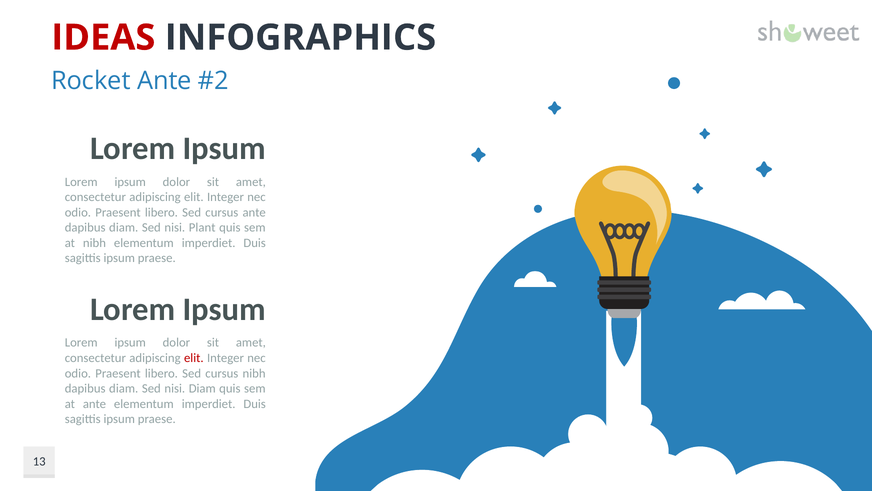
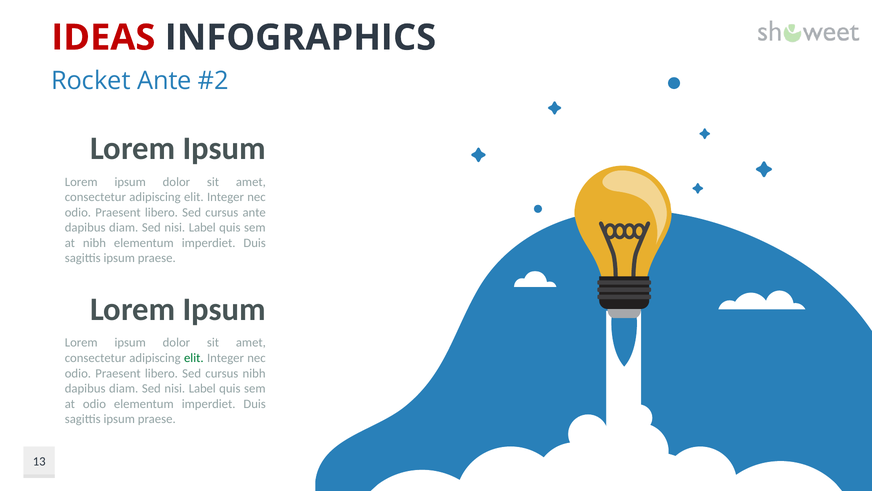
Plant: Plant -> Label (202, 227)
elit colour: red -> green (194, 358)
Diam: Diam -> Label (202, 388)
at ante: ante -> odio (94, 403)
